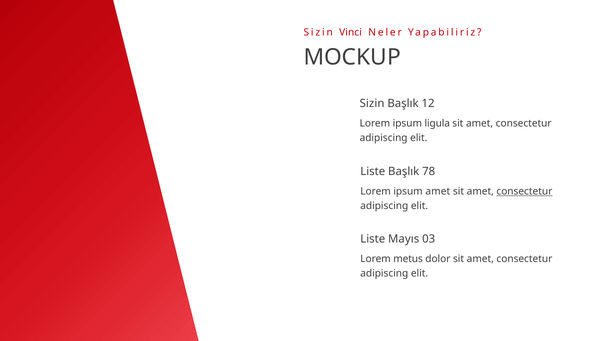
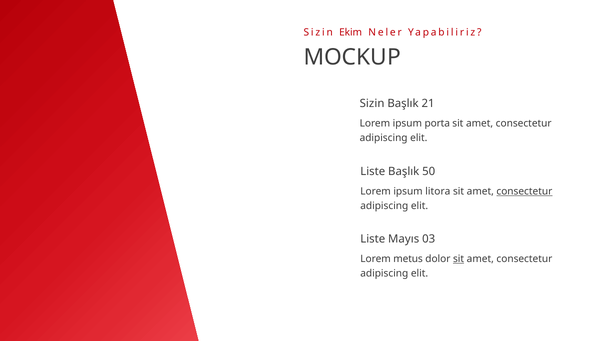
Vinci: Vinci -> Ekim (351, 33)
12: 12 -> 21 (428, 104)
ligula: ligula -> porta (437, 123)
78: 78 -> 50 (429, 172)
ipsum amet: amet -> litora (438, 192)
sit underline: none -> present (459, 259)
